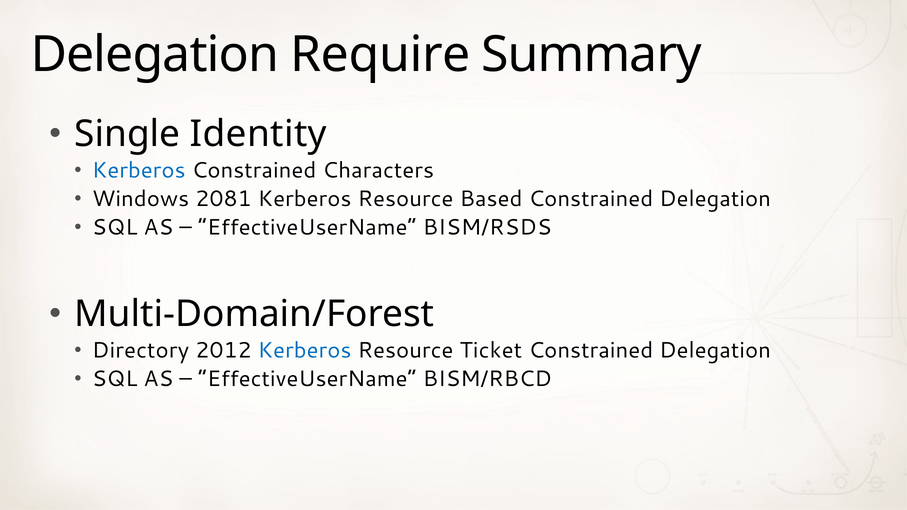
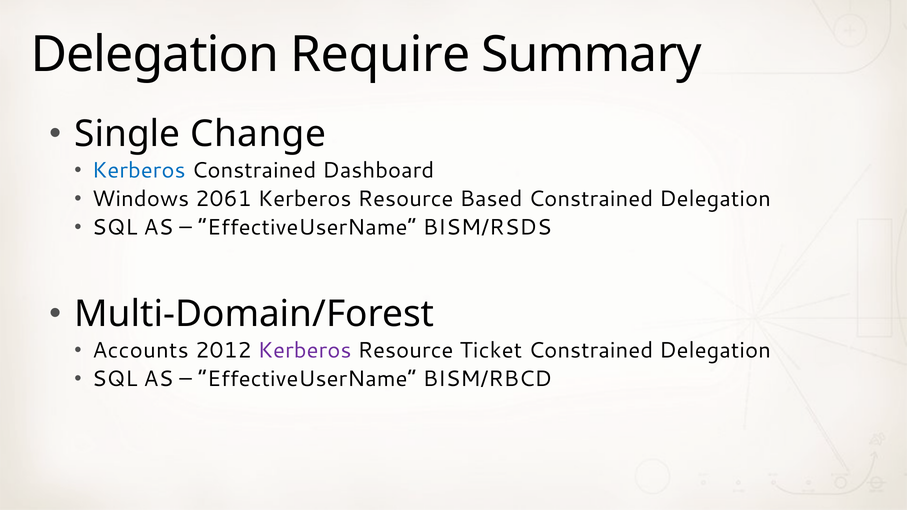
Identity: Identity -> Change (258, 134)
Characters: Characters -> Dashboard (378, 171)
2081: 2081 -> 2061 (224, 199)
Directory: Directory -> Accounts (140, 351)
Kerberos colour: blue -> purple (305, 351)
